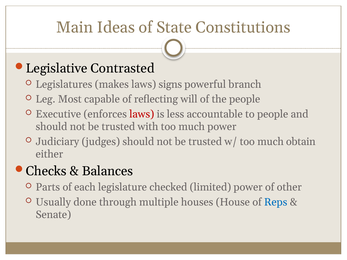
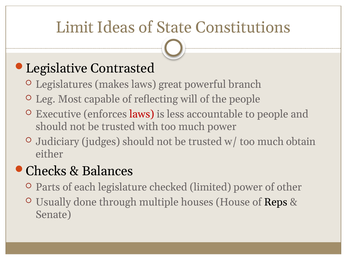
Main: Main -> Limit (75, 27)
signs: signs -> great (170, 84)
Reps colour: blue -> black (276, 202)
